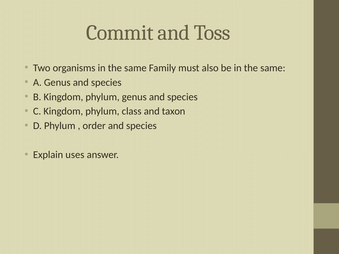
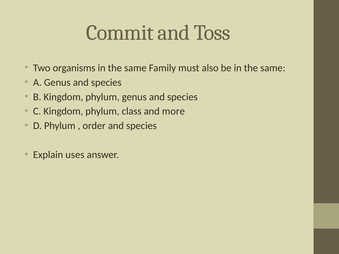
taxon: taxon -> more (173, 111)
